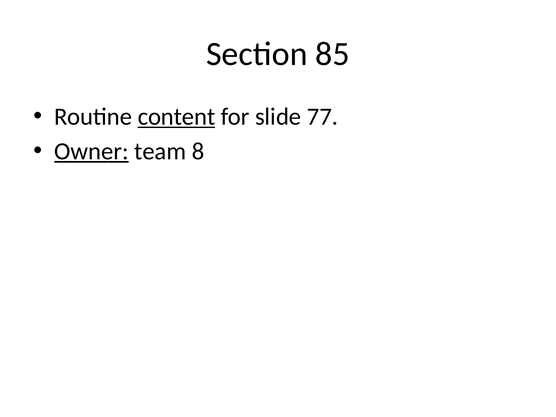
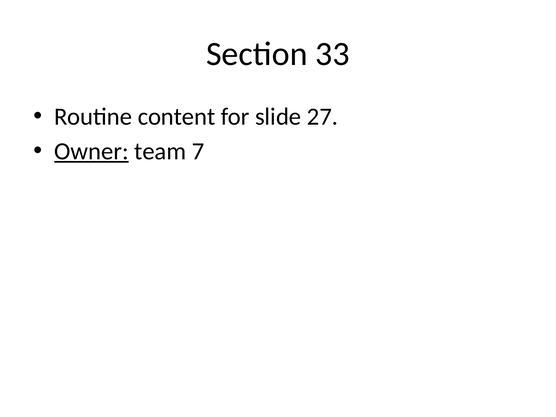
85: 85 -> 33 (332, 54)
content underline: present -> none (176, 117)
77: 77 -> 27 (323, 117)
8: 8 -> 7 (198, 151)
